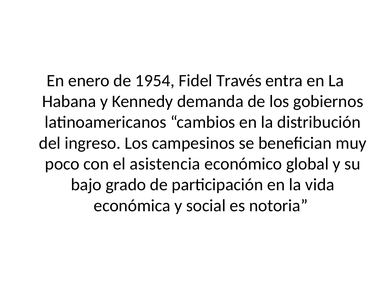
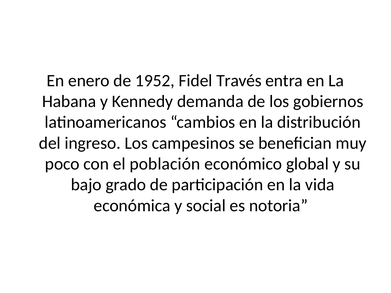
1954: 1954 -> 1952 (155, 81)
asistencia: asistencia -> población (165, 164)
